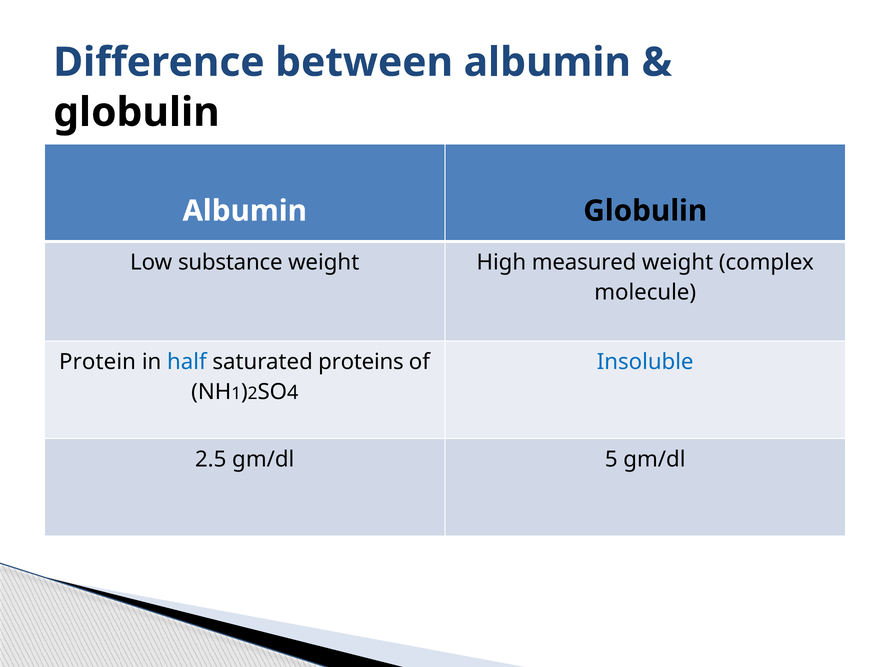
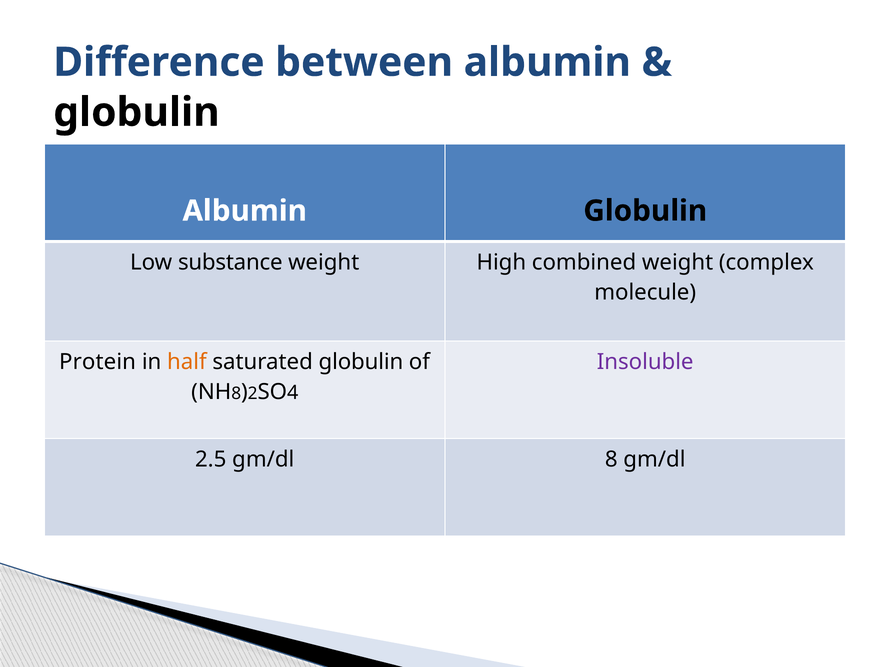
measured: measured -> combined (584, 262)
half colour: blue -> orange (187, 362)
saturated proteins: proteins -> globulin (361, 362)
Insoluble colour: blue -> purple (645, 362)
1: 1 -> 8 (236, 394)
gm/dl 5: 5 -> 8 (611, 460)
